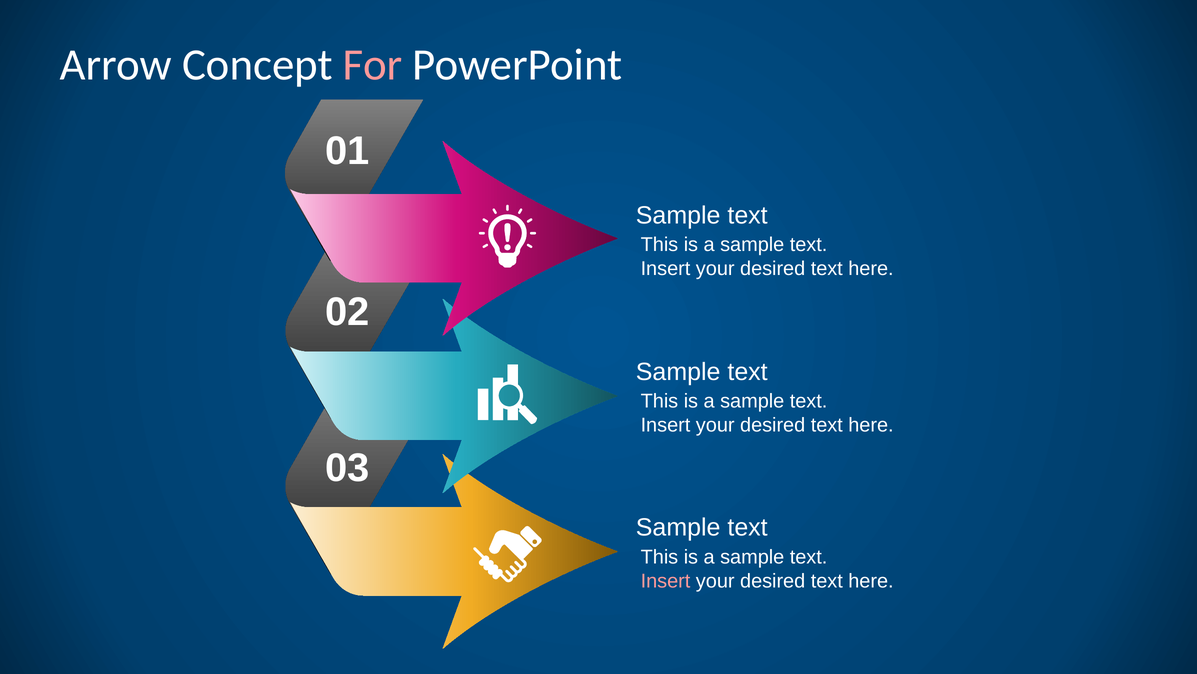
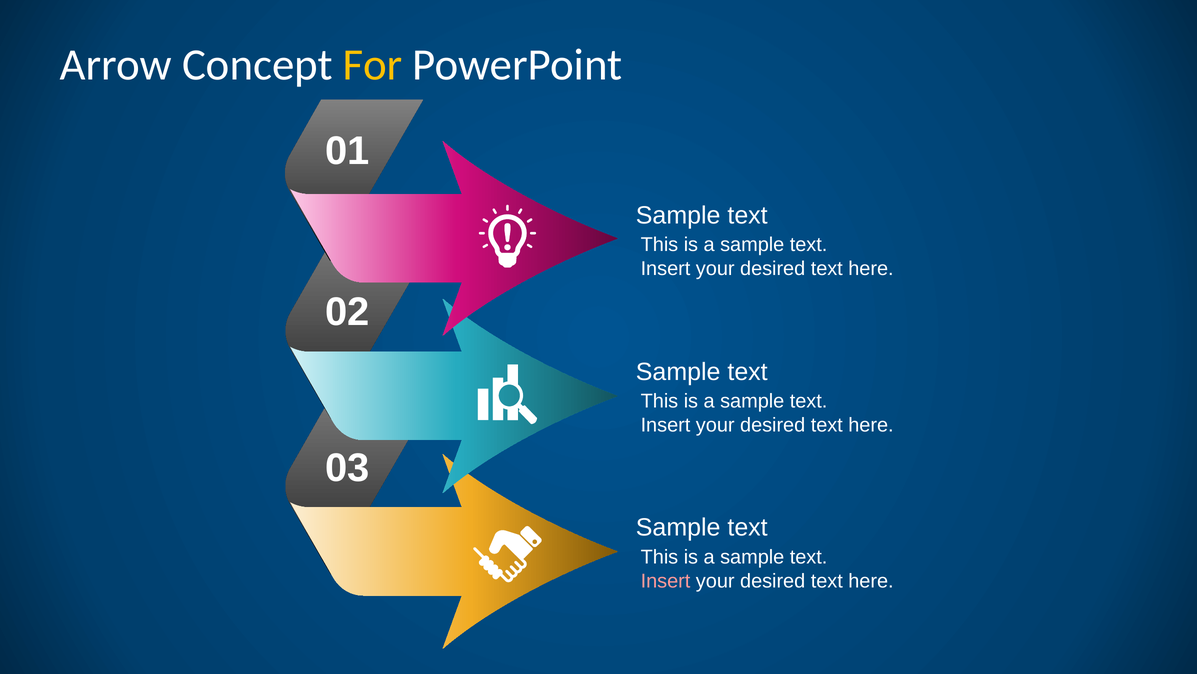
For colour: pink -> yellow (373, 65)
